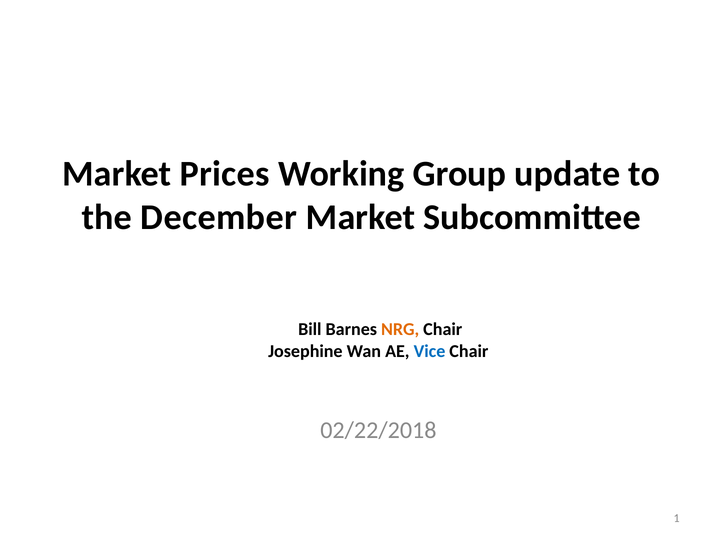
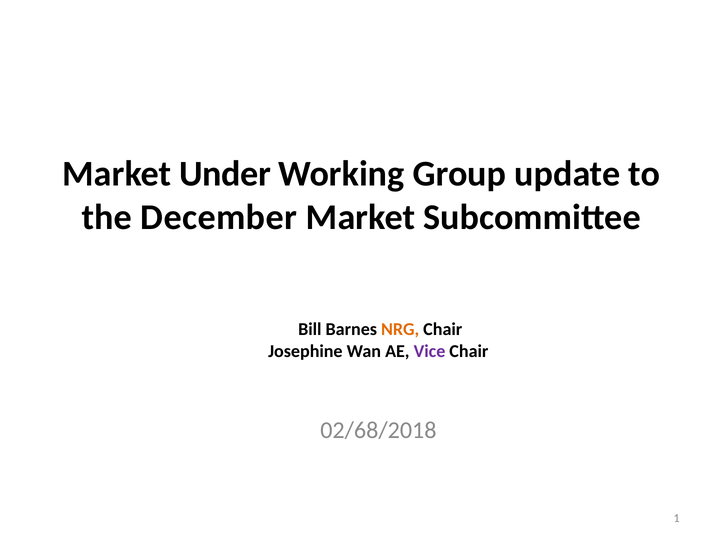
Prices: Prices -> Under (225, 174)
Vice colour: blue -> purple (429, 351)
02/22/2018: 02/22/2018 -> 02/68/2018 (378, 429)
